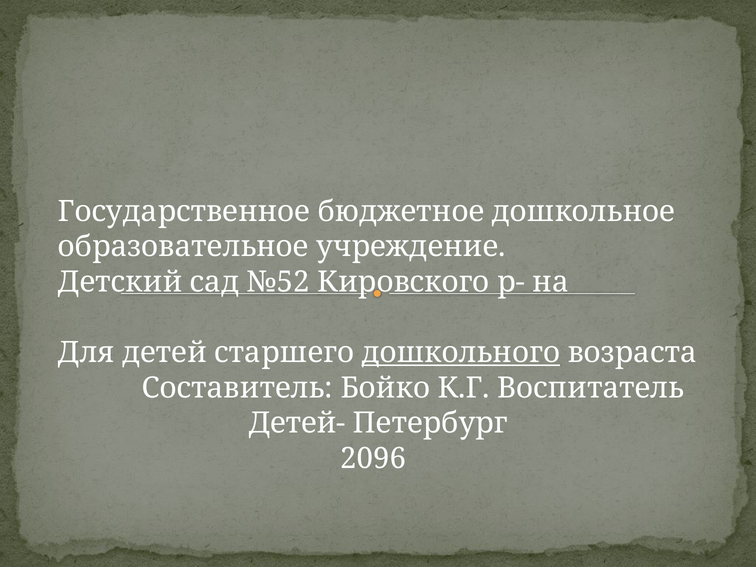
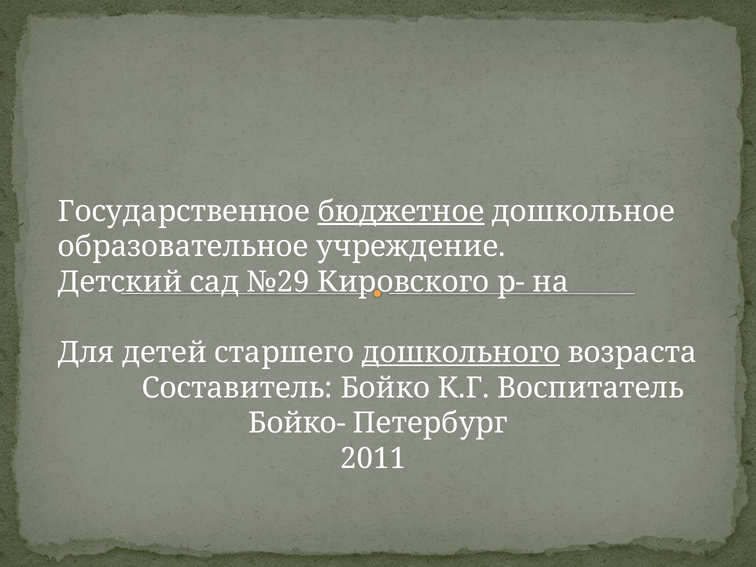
бюджетное underline: none -> present (401, 211)
№52: №52 -> №29 (278, 282)
Детей-: Детей- -> Бойко- (297, 423)
2096: 2096 -> 2011 (373, 459)
